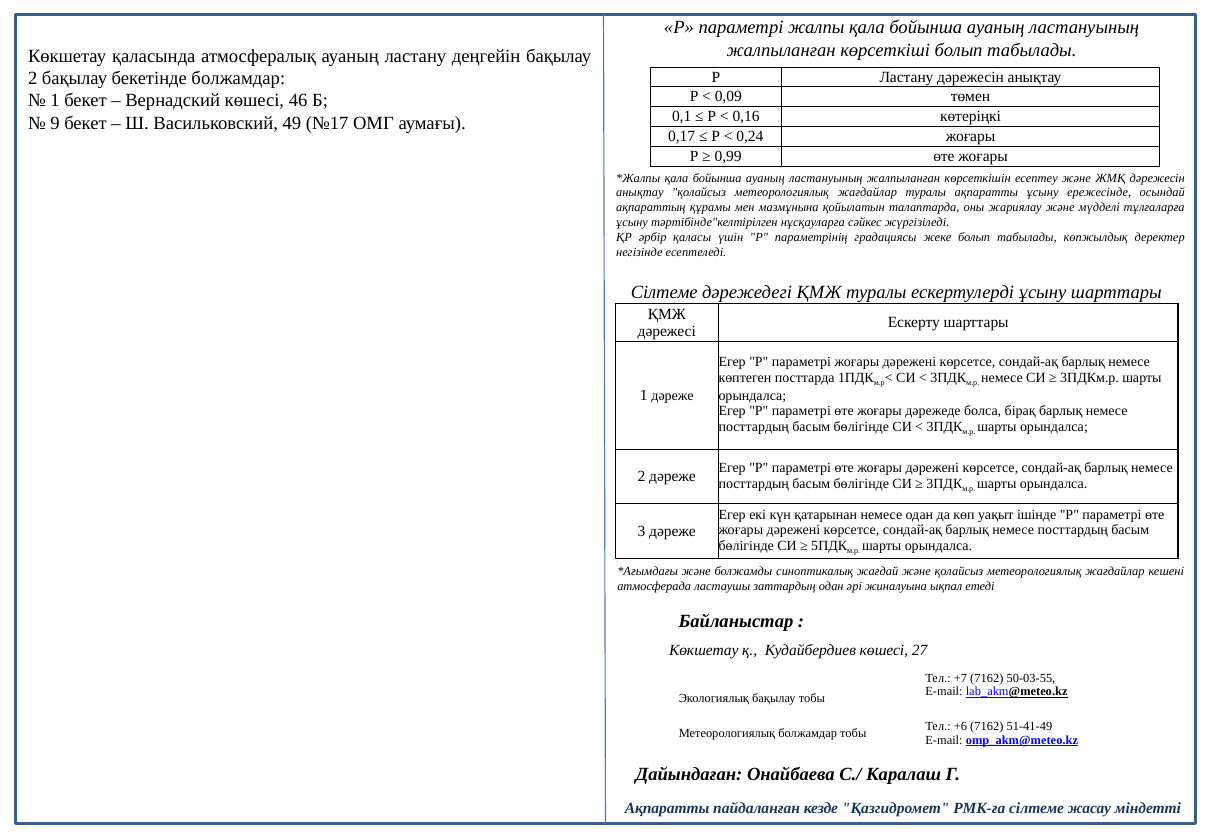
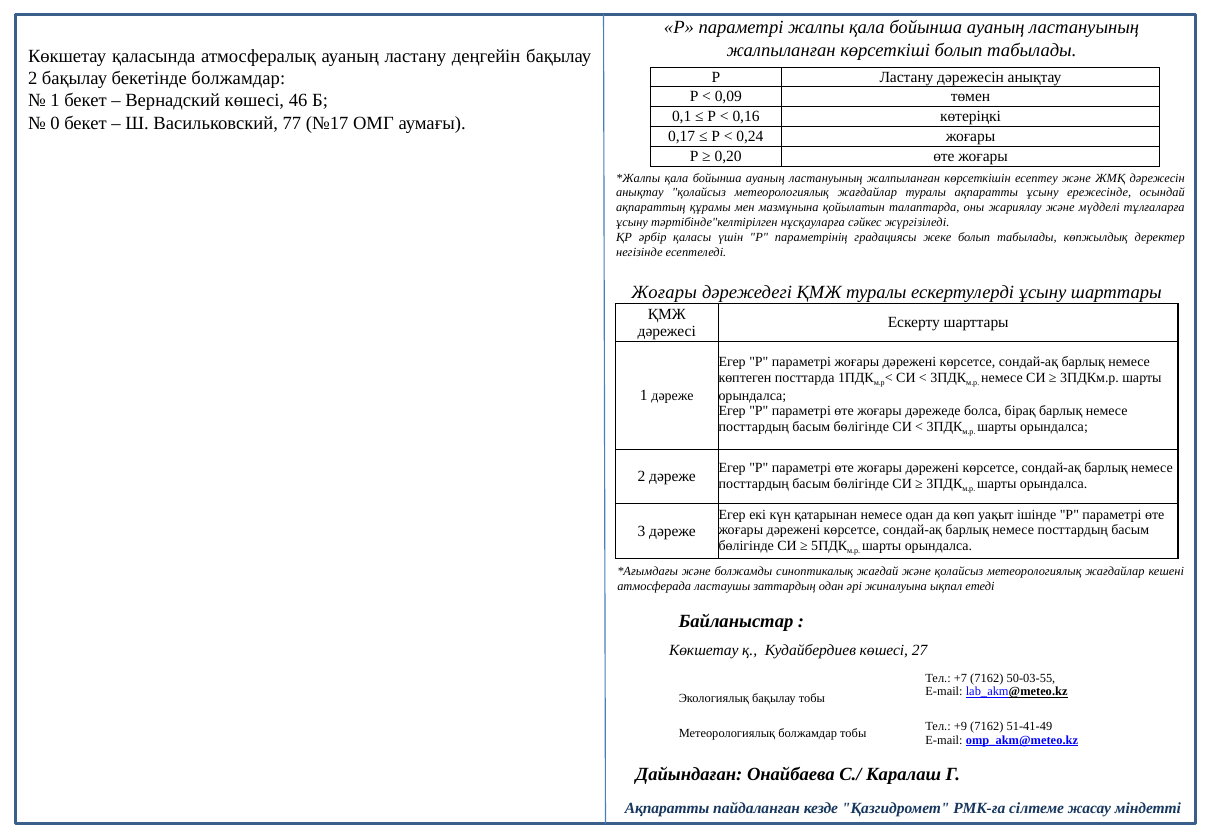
9: 9 -> 0 (55, 123)
49: 49 -> 77 (292, 123)
0,99: 0,99 -> 0,20 (728, 156)
Сілтеме: Сілтеме -> Жоғары (664, 292)
+6: +6 -> +9 (960, 727)
